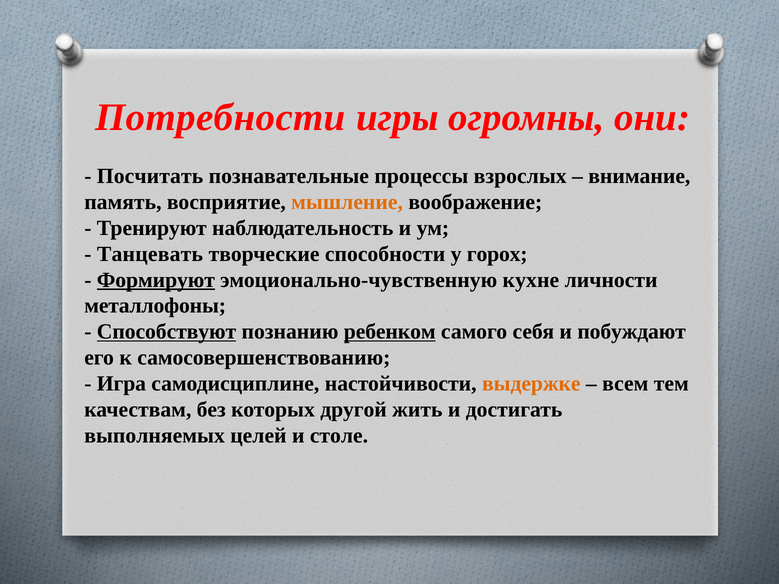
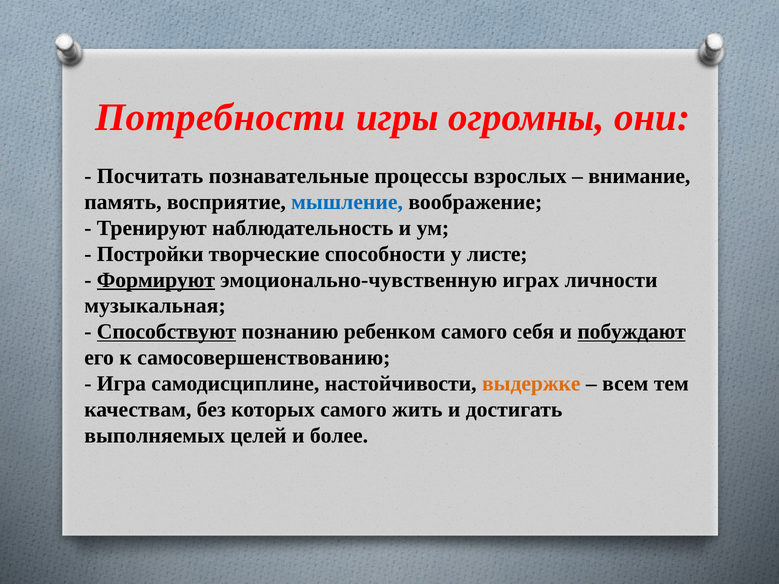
мышление colour: orange -> blue (347, 202)
Танцевать: Танцевать -> Постройки (150, 254)
горох: горох -> листе (497, 254)
кухне: кухне -> играх (531, 280)
металлофоны: металлофоны -> музыкальная (155, 306)
ребенком underline: present -> none (390, 332)
побуждают underline: none -> present (632, 332)
которых другой: другой -> самого (354, 410)
столе: столе -> более (339, 436)
